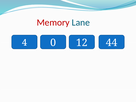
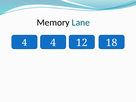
Memory colour: red -> black (53, 22)
4 0: 0 -> 4 (53, 43)
44: 44 -> 18 (112, 43)
